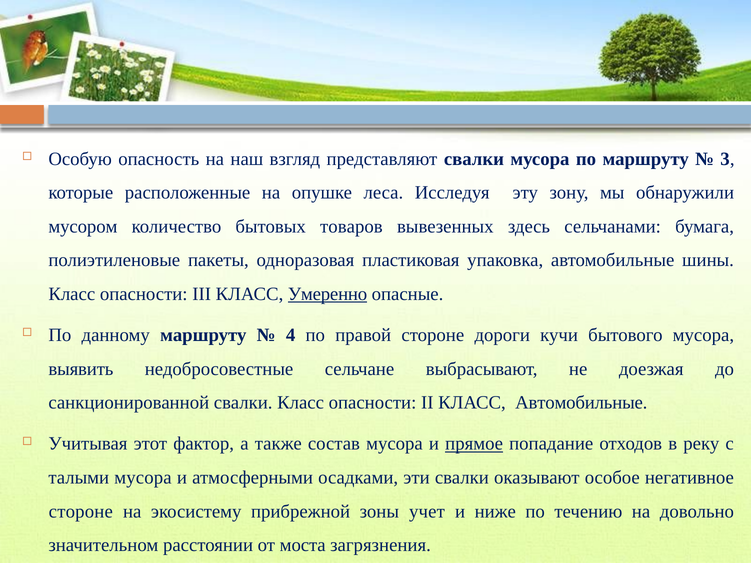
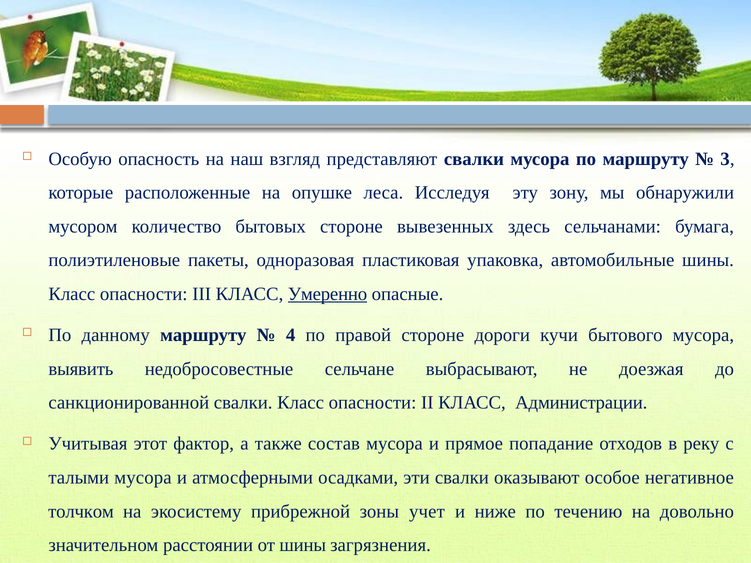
бытовых товаров: товаров -> стороне (351, 227)
КЛАСС Автомобильные: Автомобильные -> Администрации (581, 403)
прямое underline: present -> none (474, 444)
стороне: стороне -> толчком (81, 512)
от моста: моста -> шины (303, 545)
